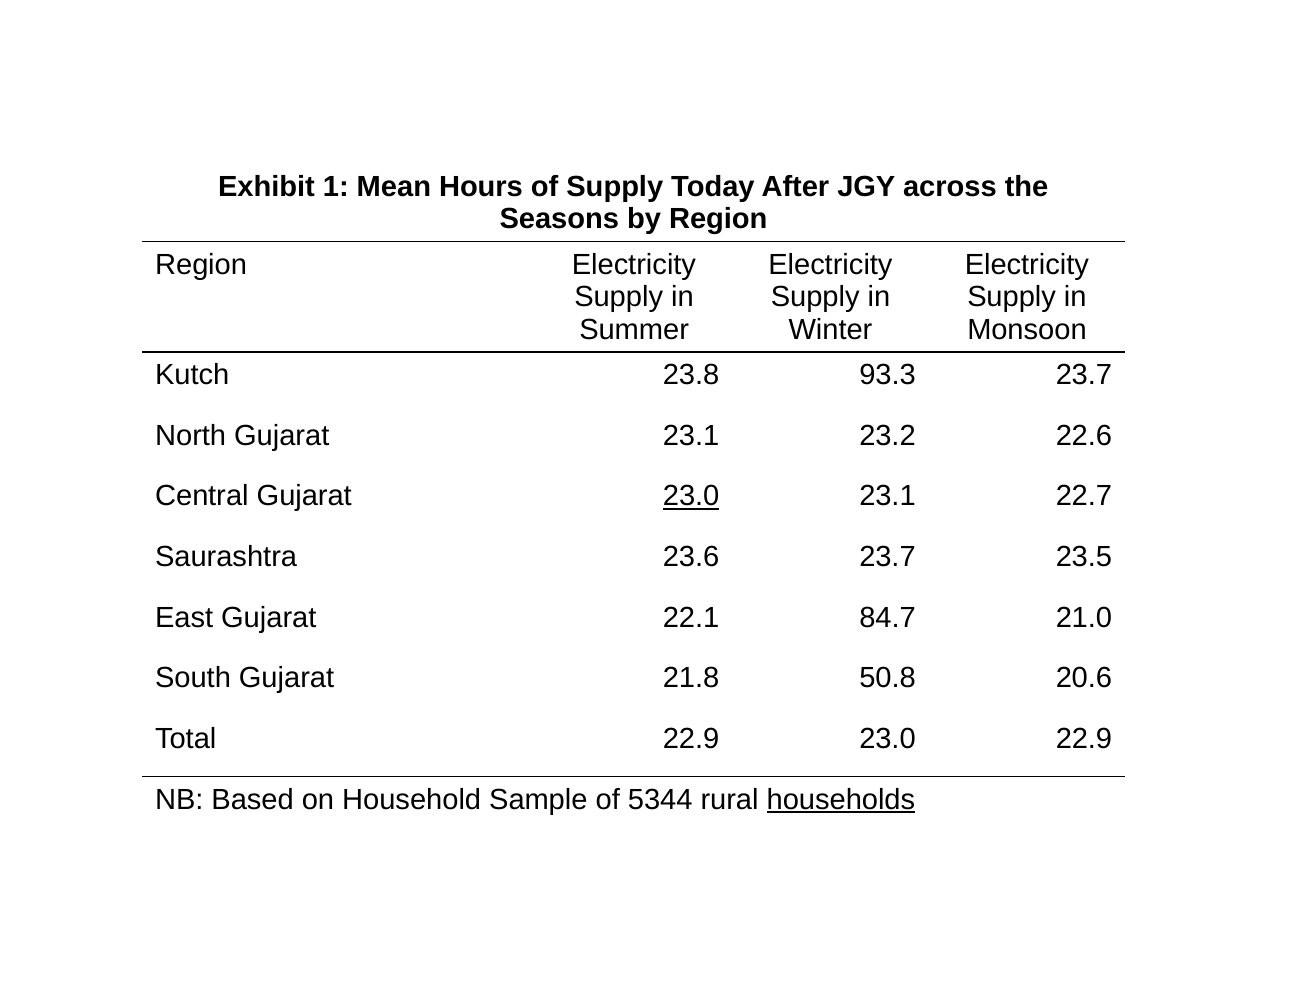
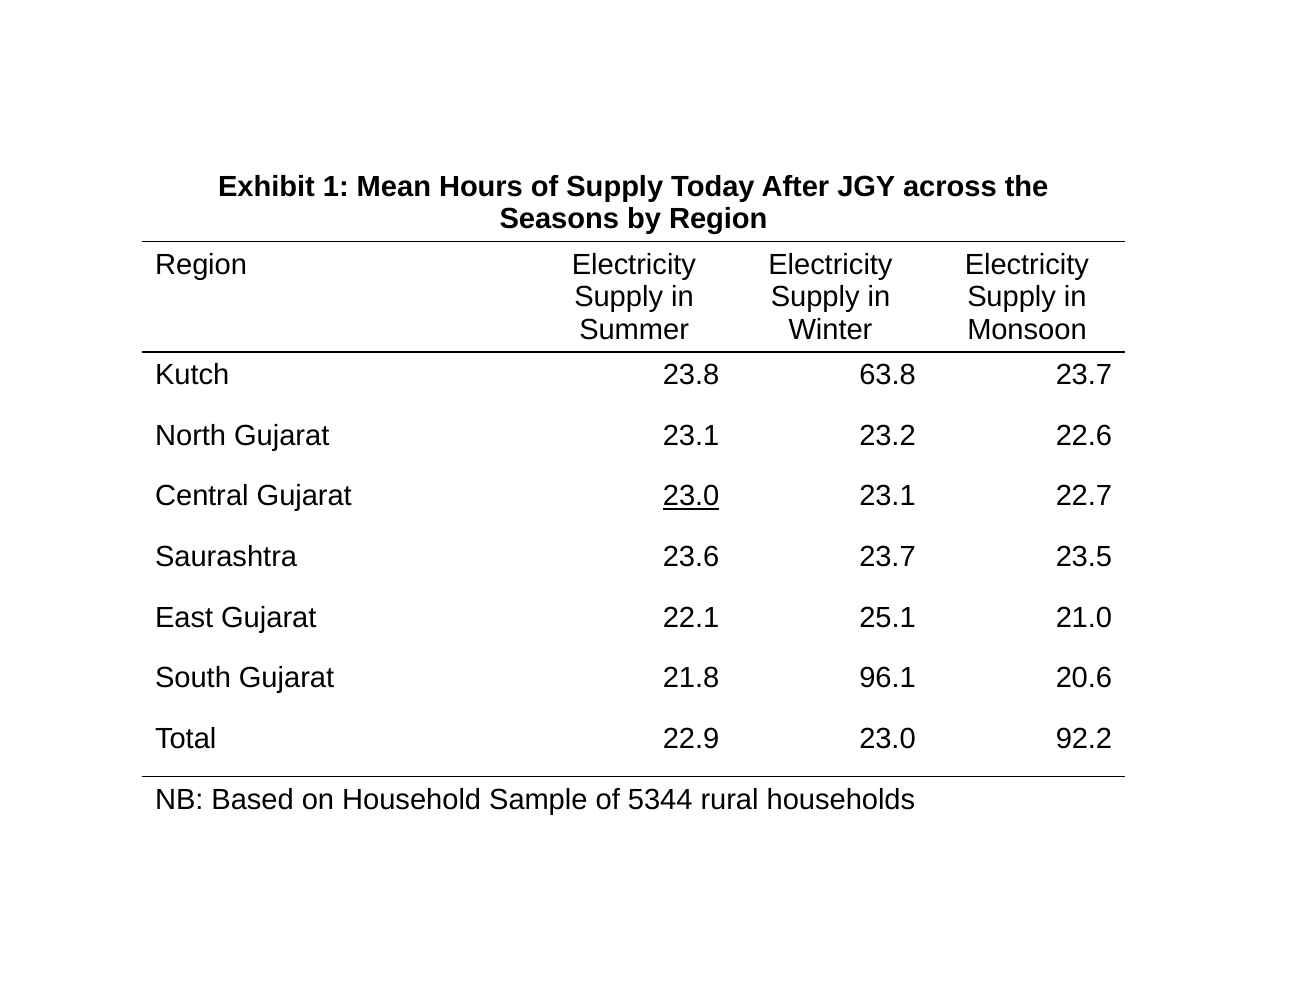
93.3: 93.3 -> 63.8 (888, 375)
84.7: 84.7 -> 25.1 (888, 618)
50.8: 50.8 -> 96.1 (888, 678)
23.0 22.9: 22.9 -> 92.2 (1084, 739)
households underline: present -> none (841, 800)
